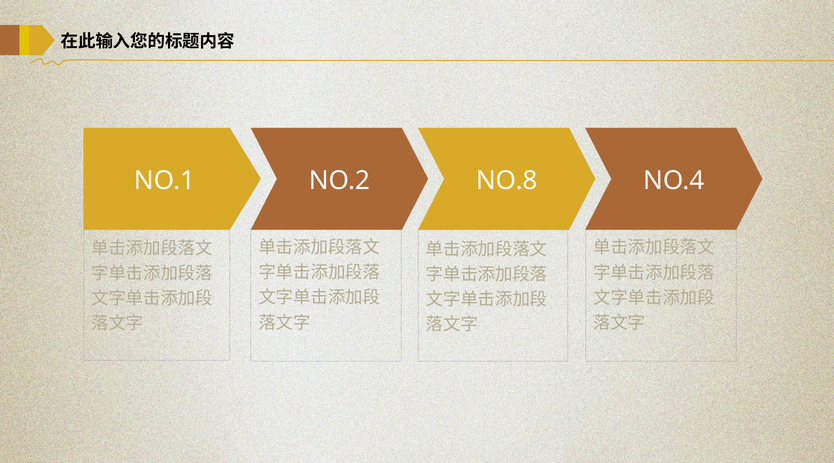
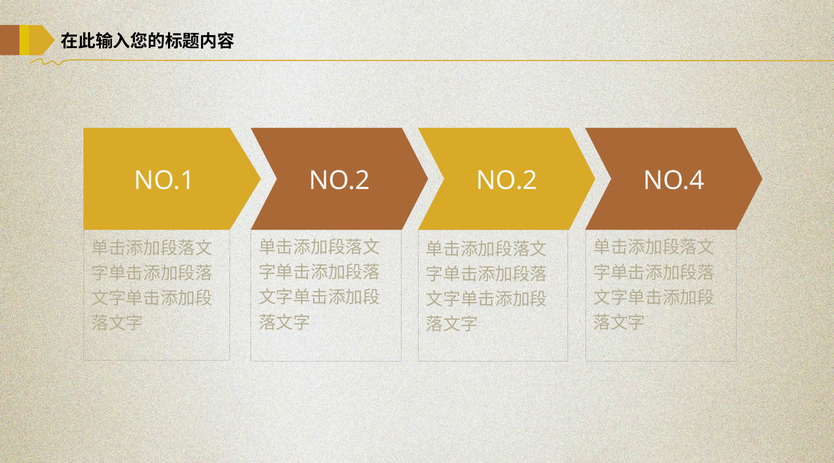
NO.1 NO.8: NO.8 -> NO.2 (507, 181)
